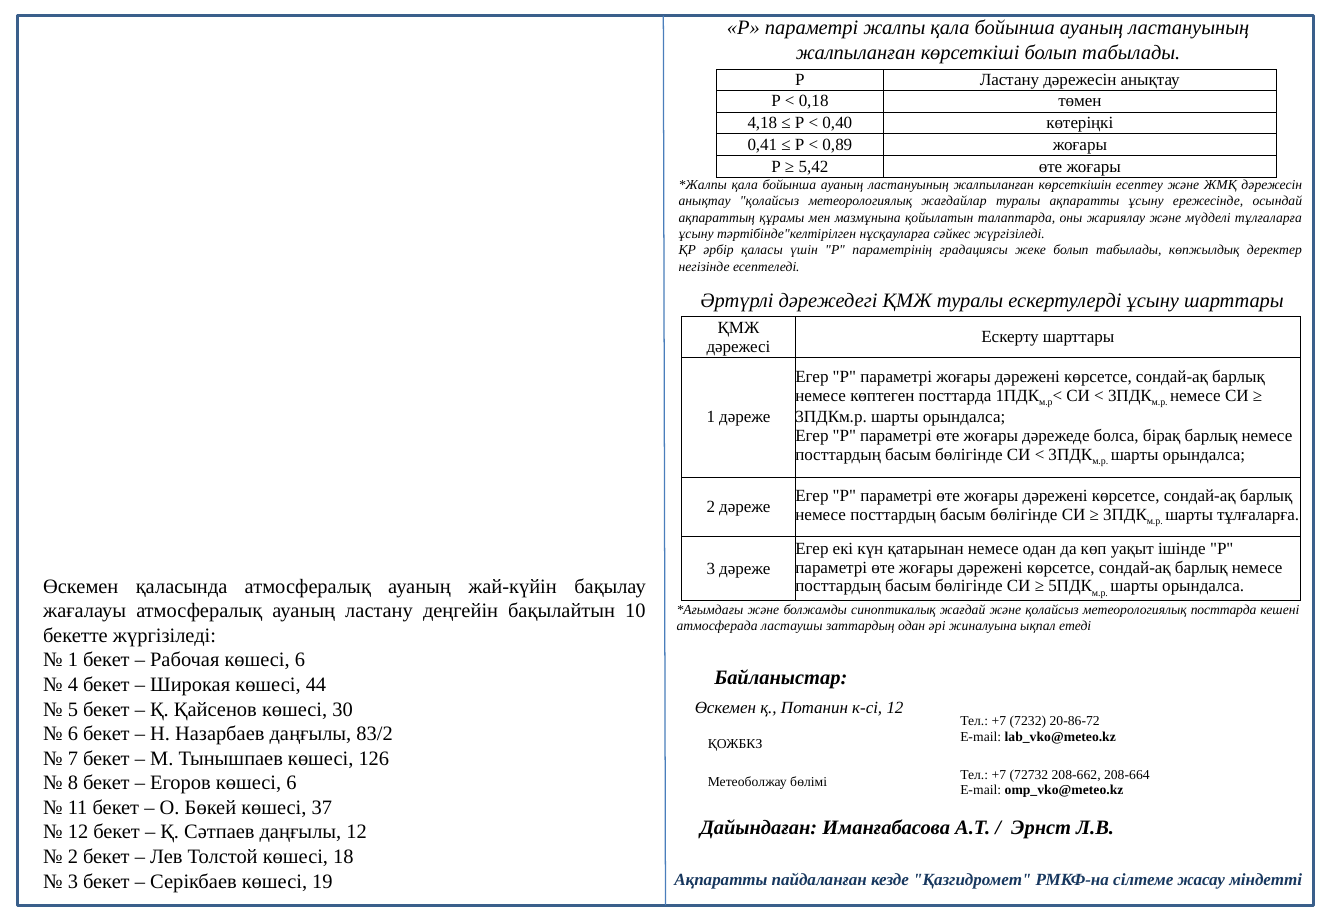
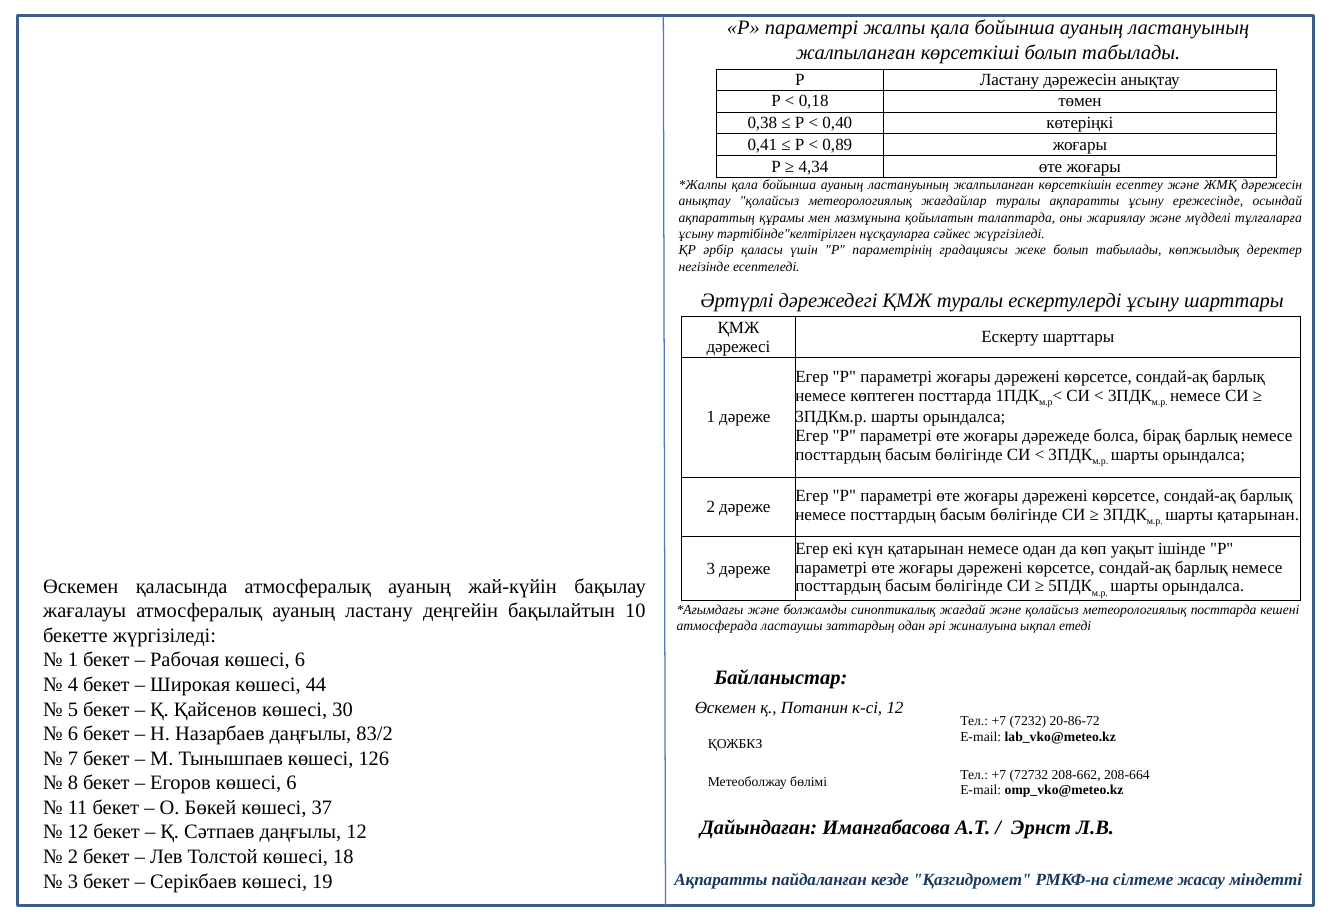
4,18: 4,18 -> 0,38 (762, 123)
5,42: 5,42 -> 4,34 (814, 167)
шарты тұлғаларға: тұлғаларға -> қатарынан (1258, 515)
